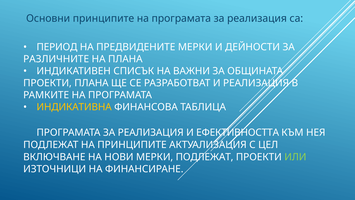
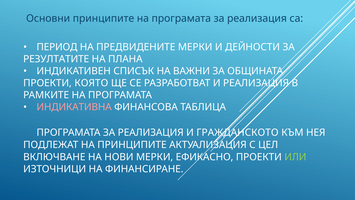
РАЗЛИЧНИТЕ: РАЗЛИЧНИТЕ -> РЕЗУЛТАТИТЕ (56, 59)
ПРОЕКТИ ПЛАНА: ПЛАНА -> КОЯТО (91, 83)
ИНДИКАТИВНА colour: yellow -> pink (74, 107)
ЕФЕКТИВНОСТТА: ЕФЕКТИВНОСТТА -> ГРАЖДАНСКОТО (237, 132)
МЕРКИ ПОДЛЕЖАТ: ПОДЛЕЖАТ -> ЕФИКАСНО (205, 157)
